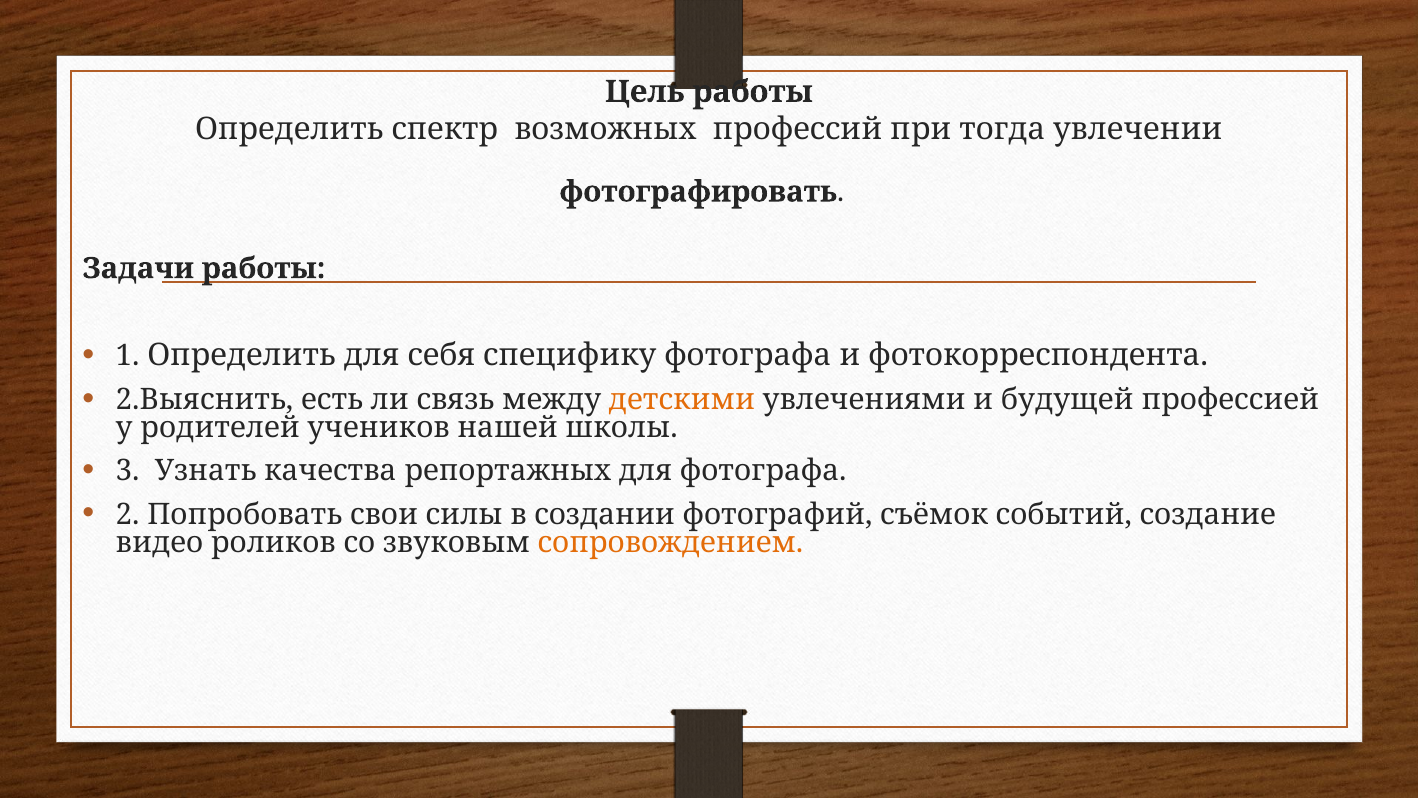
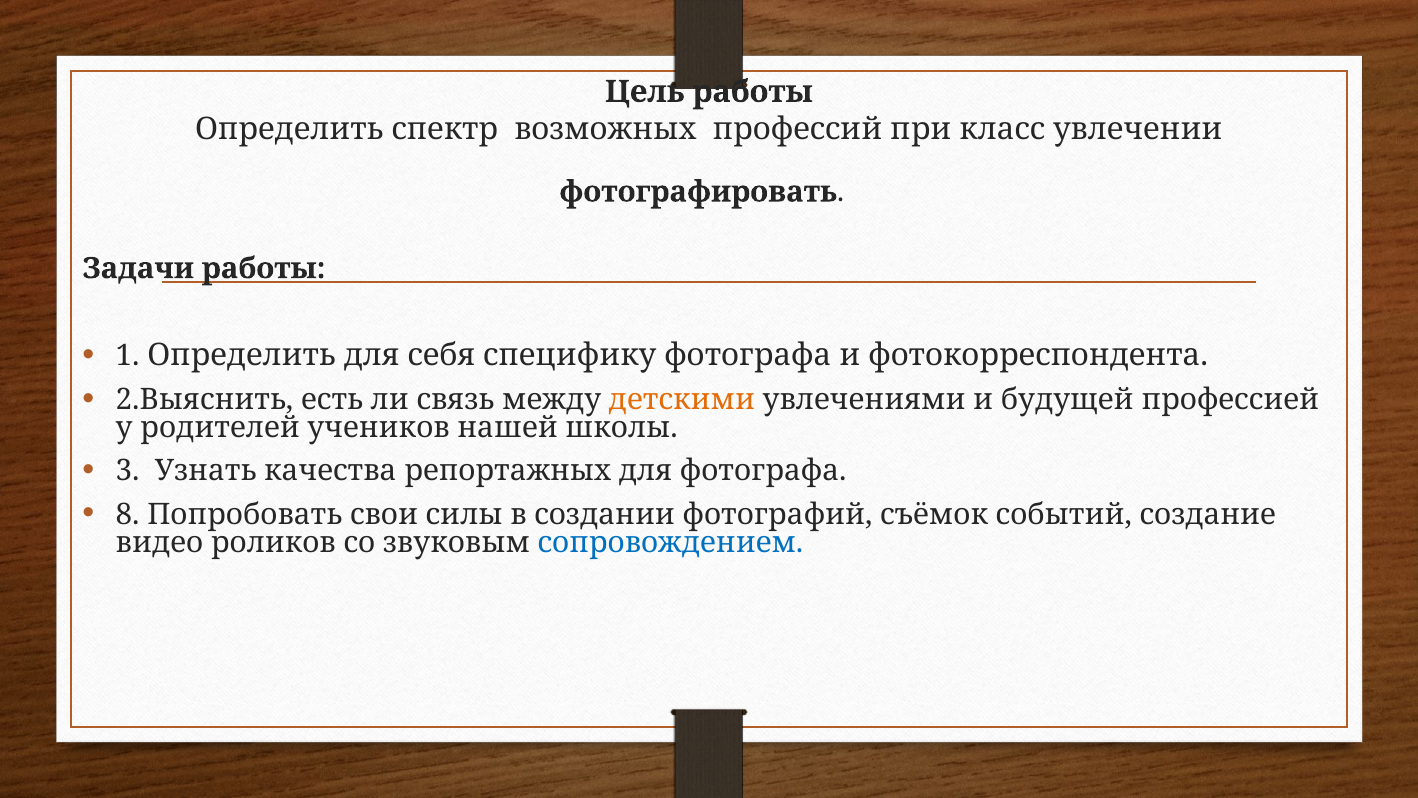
тогда: тогда -> класс (1002, 129)
2: 2 -> 8 (128, 514)
сопровождением colour: orange -> blue (671, 543)
